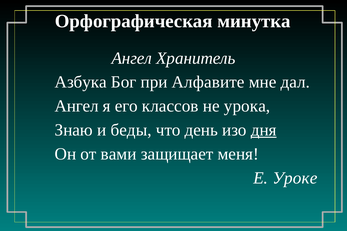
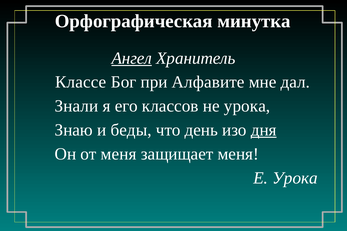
Ангел underline: none -> present (132, 58)
Азбука: Азбука -> Классе (81, 82)
Ангел: Ангел -> Знали (77, 106)
от вами: вами -> меня (119, 154)
Е Уроке: Уроке -> Урока (295, 178)
